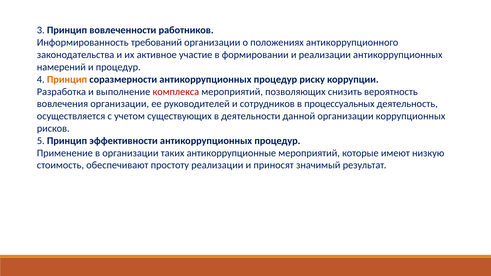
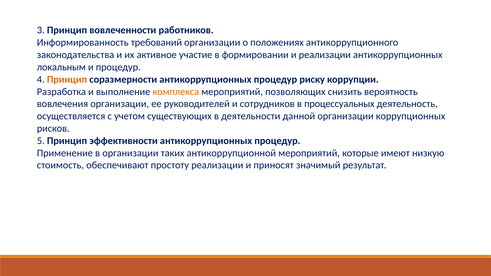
намерений: намерений -> локальным (61, 67)
комплекса colour: red -> orange (176, 92)
антикоррупционные: антикоррупционные -> антикоррупционной (231, 153)
